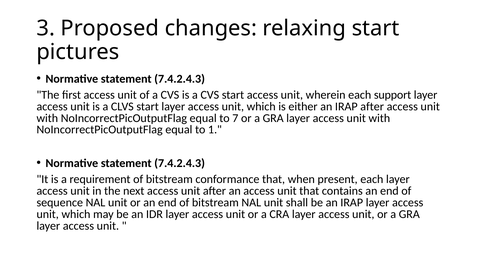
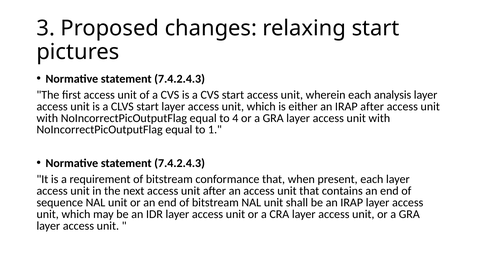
support: support -> analysis (393, 95)
7: 7 -> 4 (235, 118)
